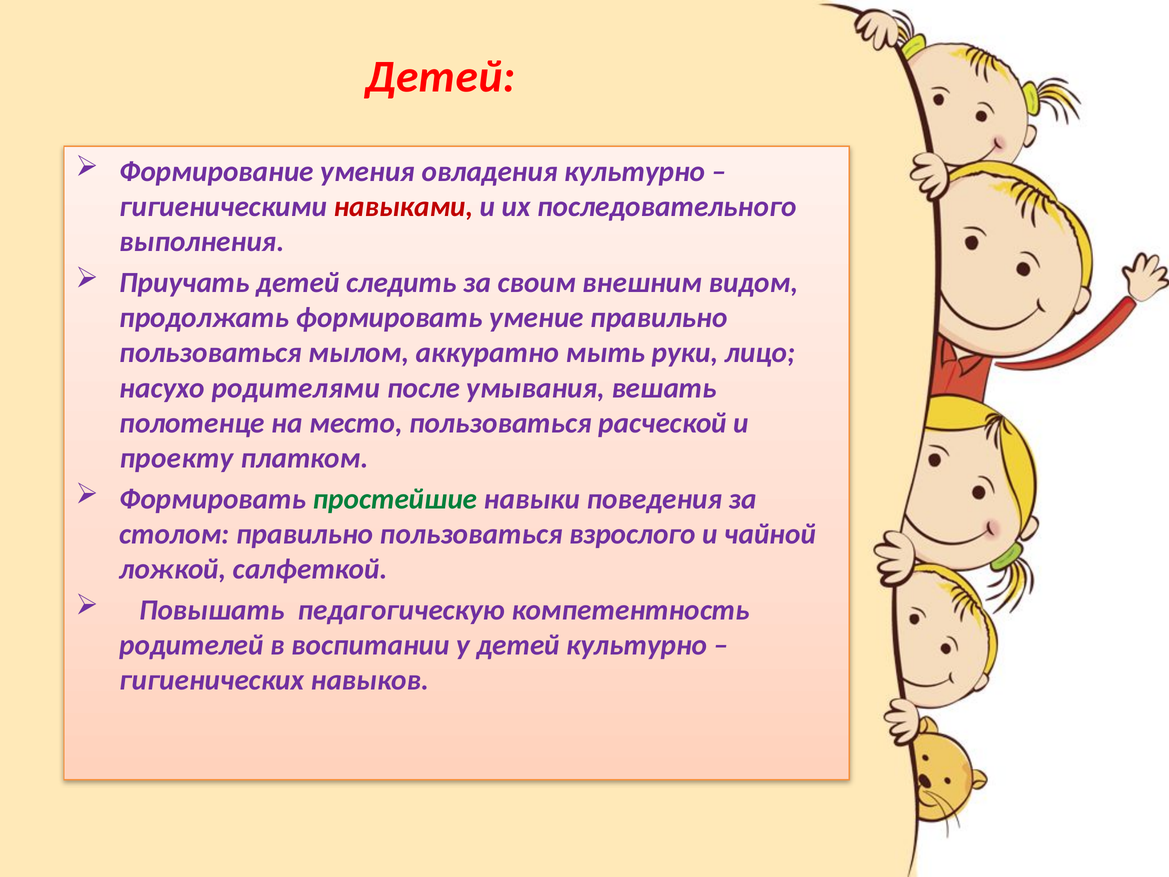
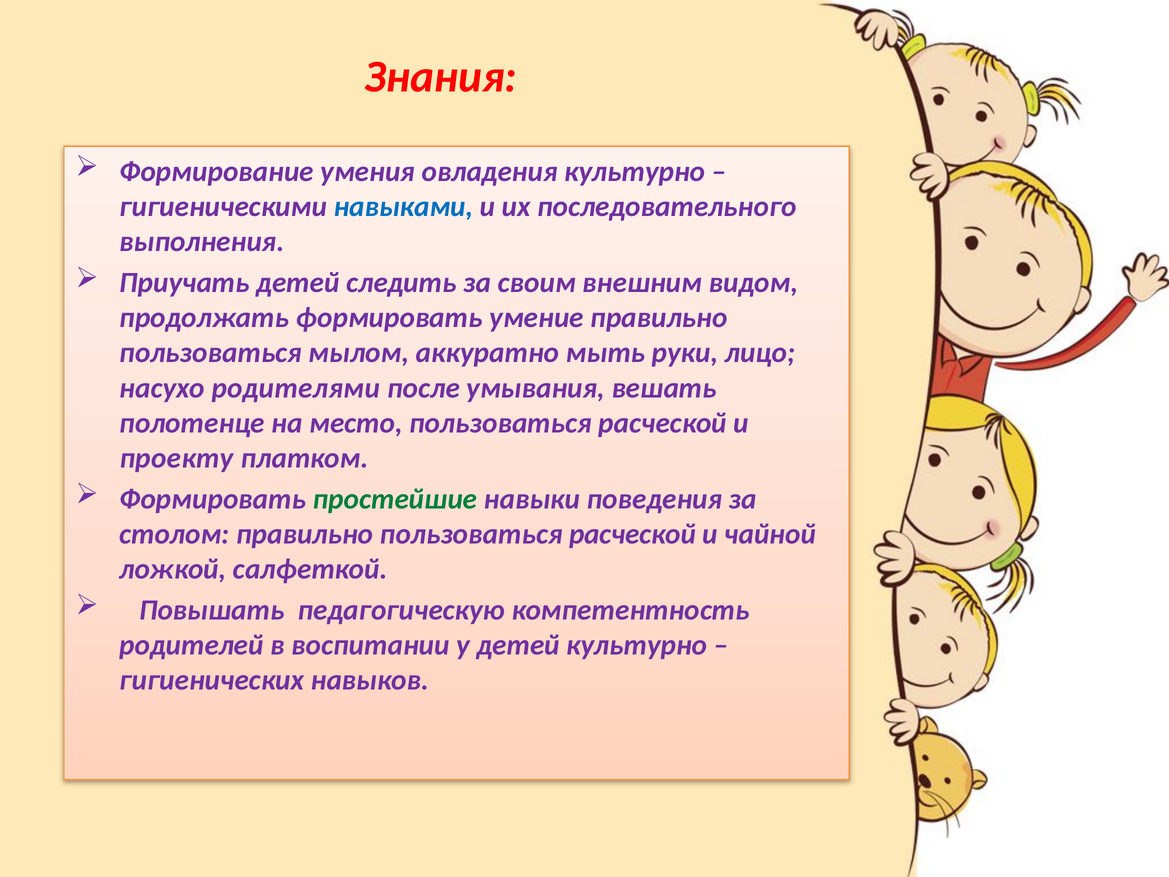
Детей: Детей -> Знания (441, 77)
навыками colour: red -> blue (403, 207)
правильно пользоваться взрослого: взрослого -> расческой (633, 534)
